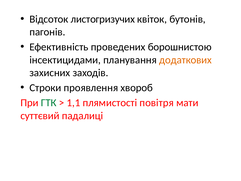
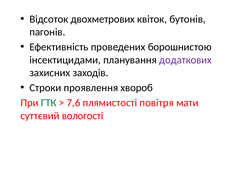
листогризучих: листогризучих -> двохметрових (103, 19)
додаткових colour: orange -> purple (185, 60)
1,1: 1,1 -> 7,6 (73, 103)
падалиці: падалиці -> вологості (83, 116)
